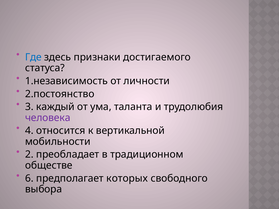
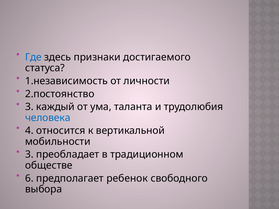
человека colour: purple -> blue (48, 118)
2: 2 -> 3 (29, 155)
которых: которых -> ребенок (127, 178)
